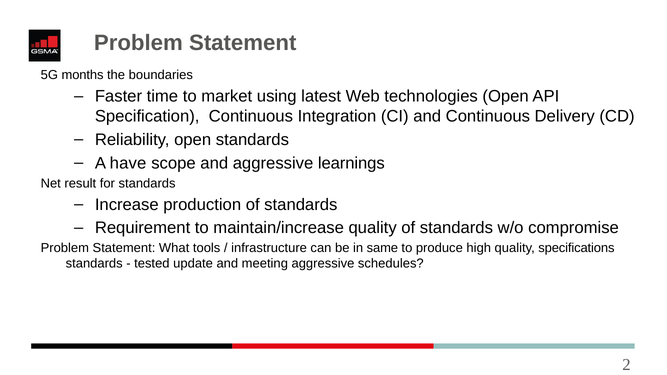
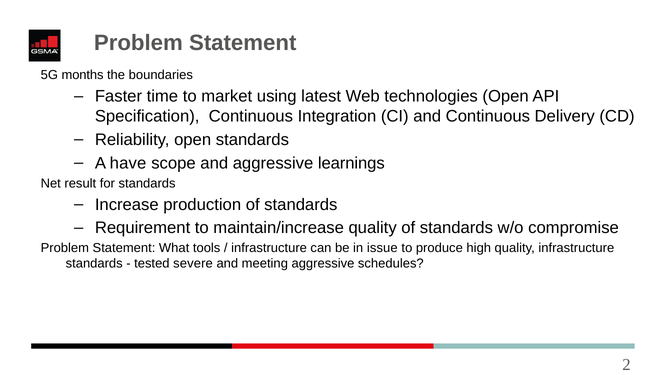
same: same -> issue (382, 248)
quality specifications: specifications -> infrastructure (576, 248)
update: update -> severe (193, 264)
